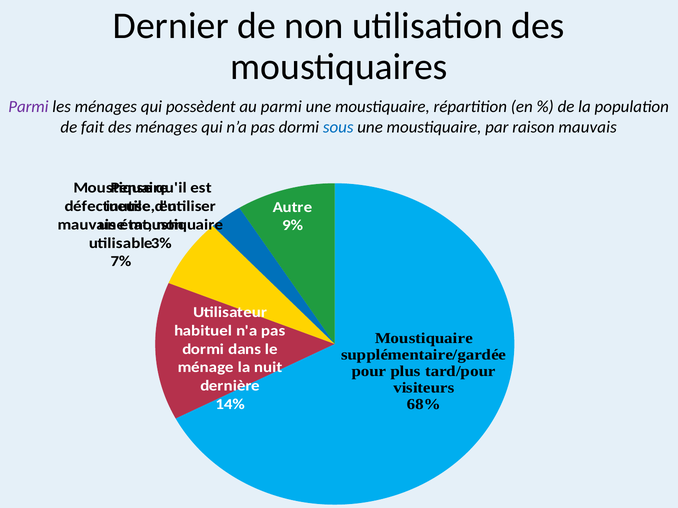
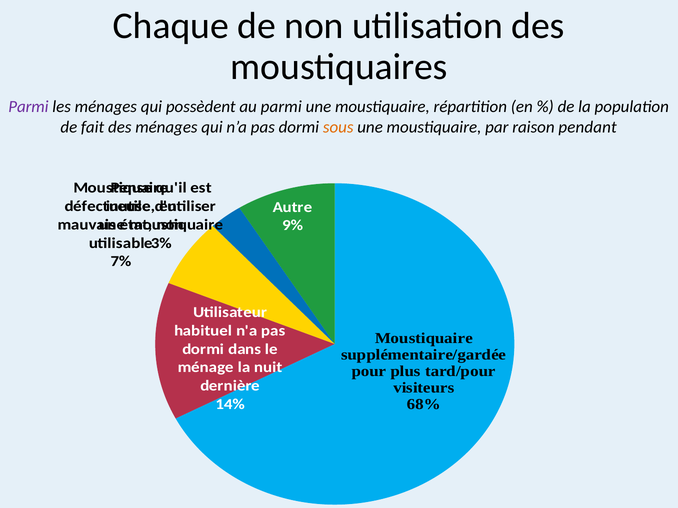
Dernier: Dernier -> Chaque (171, 26)
sous colour: blue -> orange (338, 127)
raison mauvais: mauvais -> pendant (588, 127)
